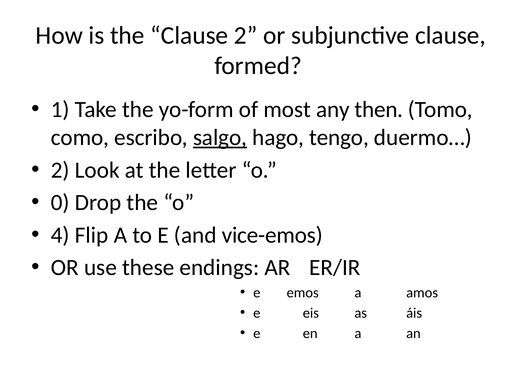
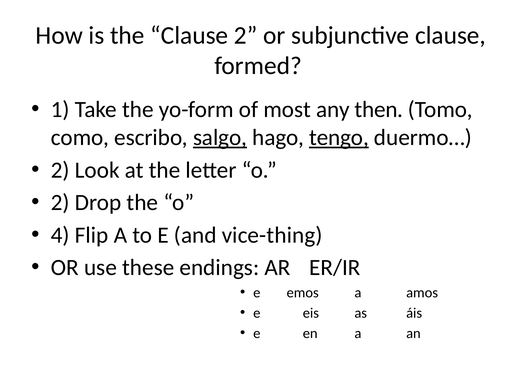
tengo underline: none -> present (339, 137)
0: 0 -> 2 (60, 202)
vice-emos: vice-emos -> vice-thing (272, 235)
